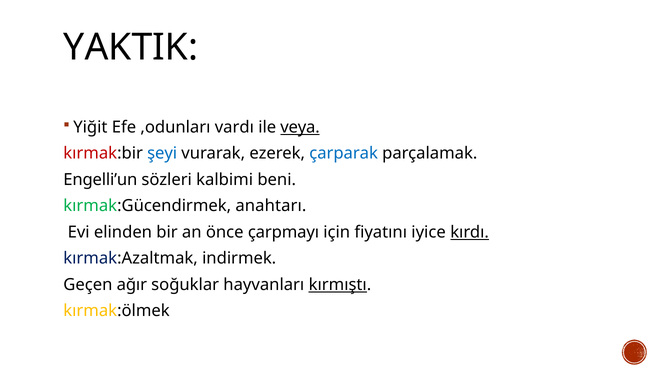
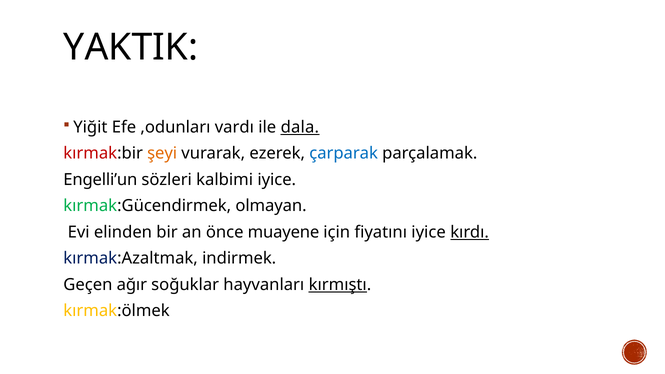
veya: veya -> dala (300, 127)
şeyi colour: blue -> orange (162, 153)
kalbimi beni: beni -> iyice (277, 180)
anahtarı: anahtarı -> olmayan (271, 206)
çarpmayı: çarpmayı -> muayene (284, 232)
